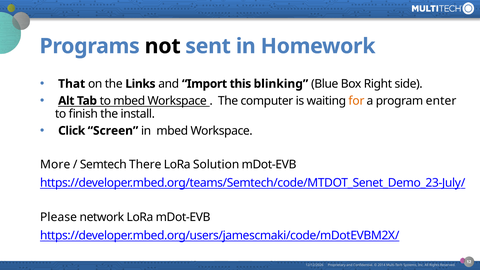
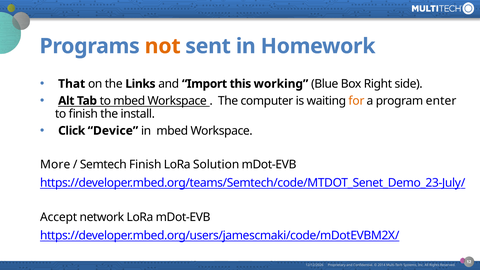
not colour: black -> orange (163, 46)
blinking: blinking -> working (281, 84)
Screen: Screen -> Device (113, 131)
Semtech There: There -> Finish (145, 165)
Please: Please -> Accept (59, 217)
